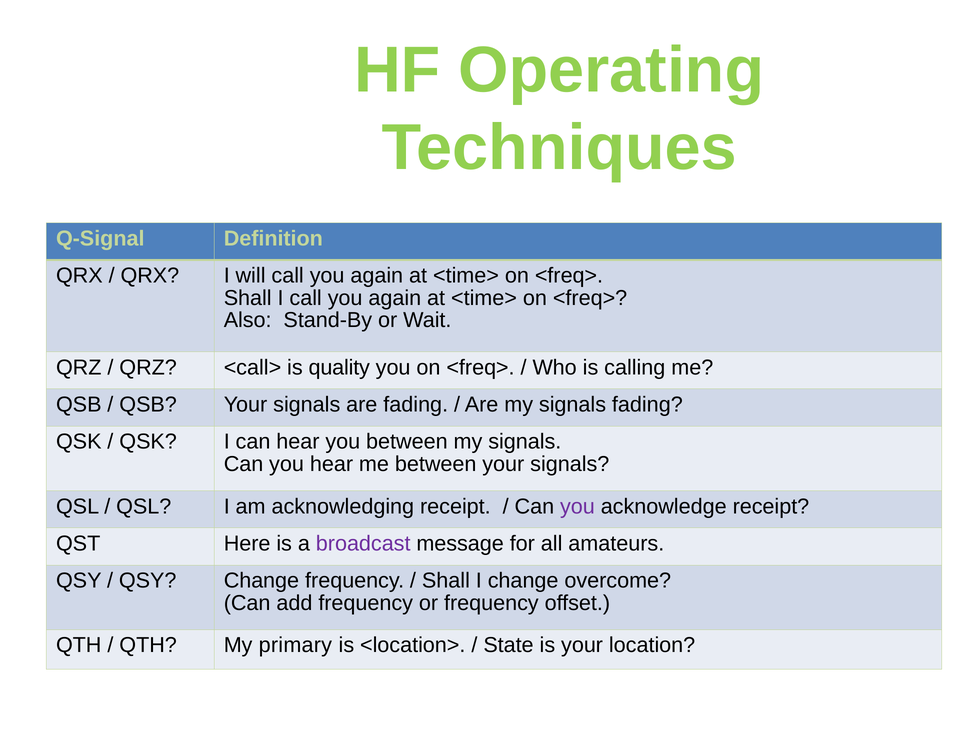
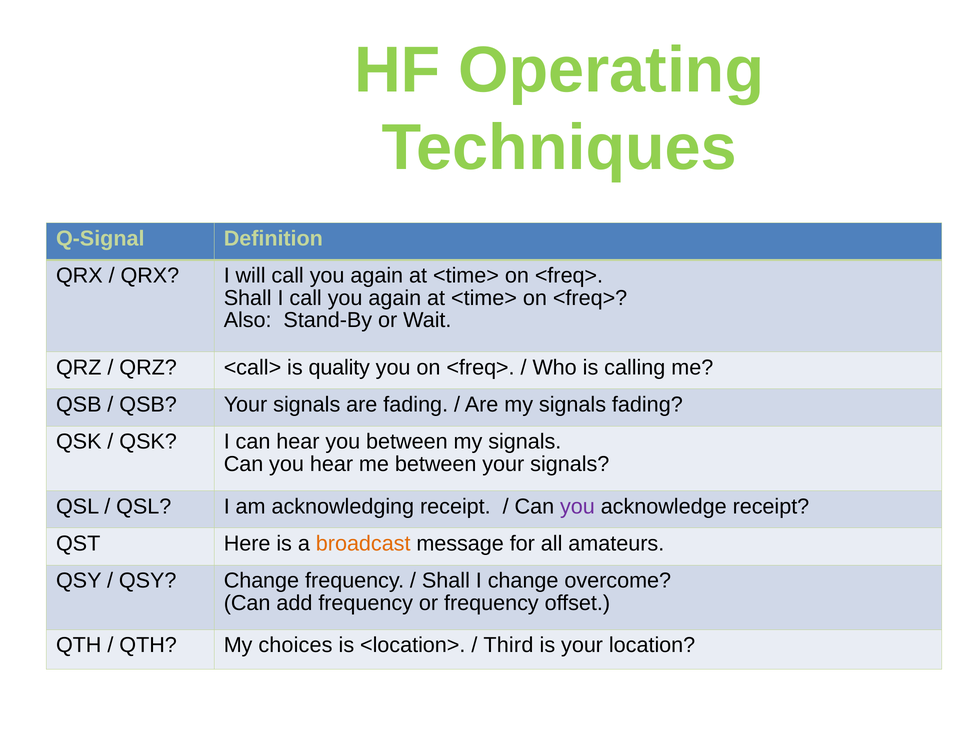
broadcast colour: purple -> orange (363, 543)
primary: primary -> choices (295, 645)
State: State -> Third (508, 645)
